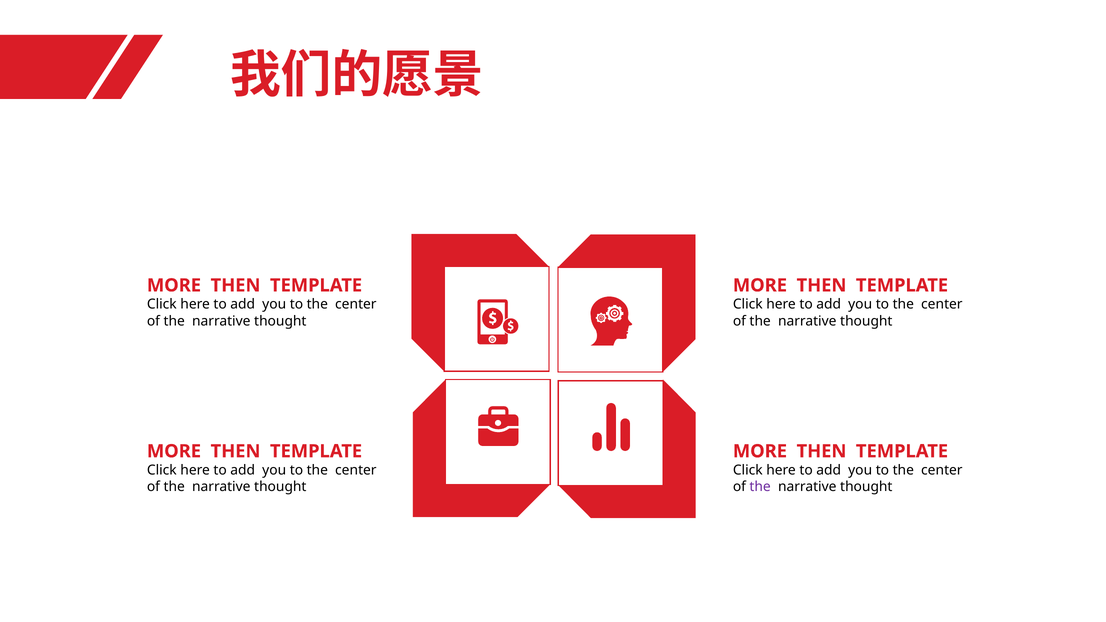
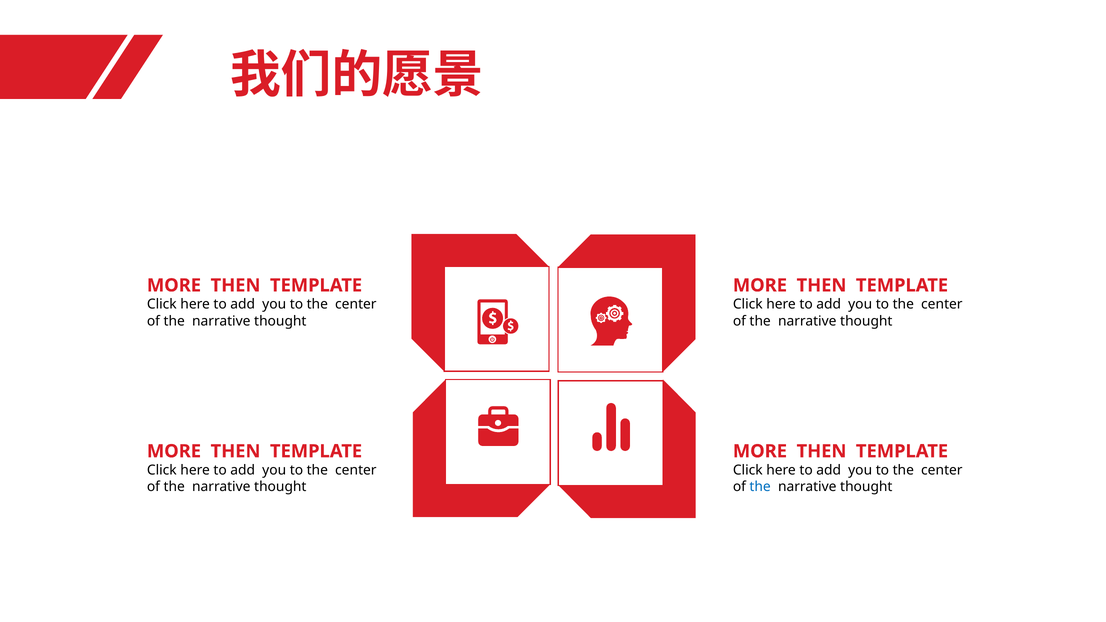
the colour: purple -> blue (760, 487)
